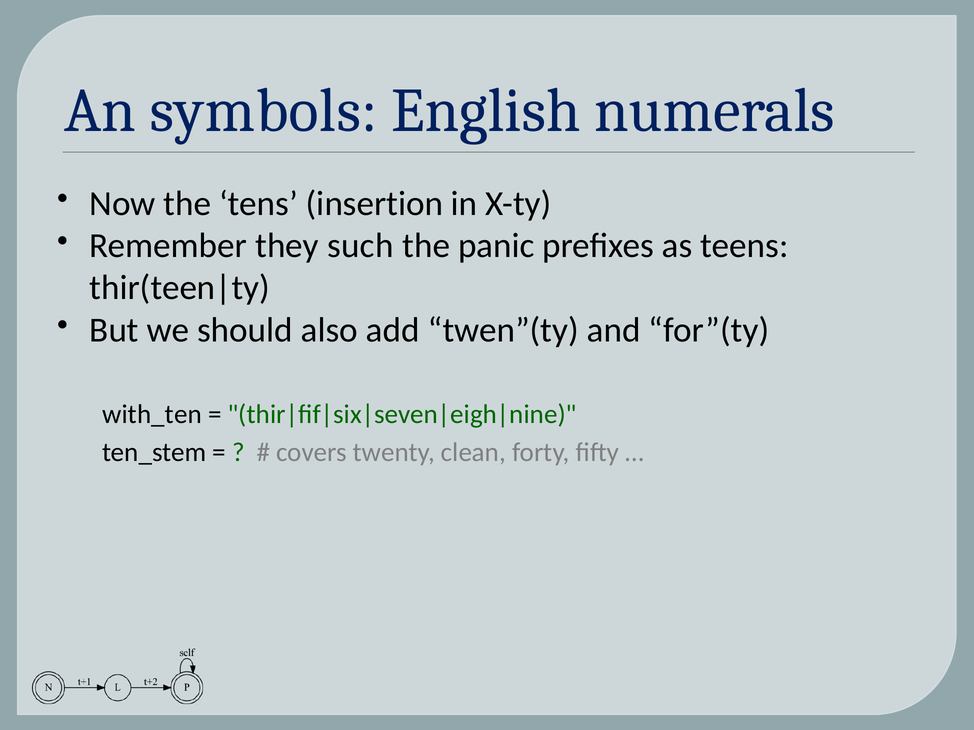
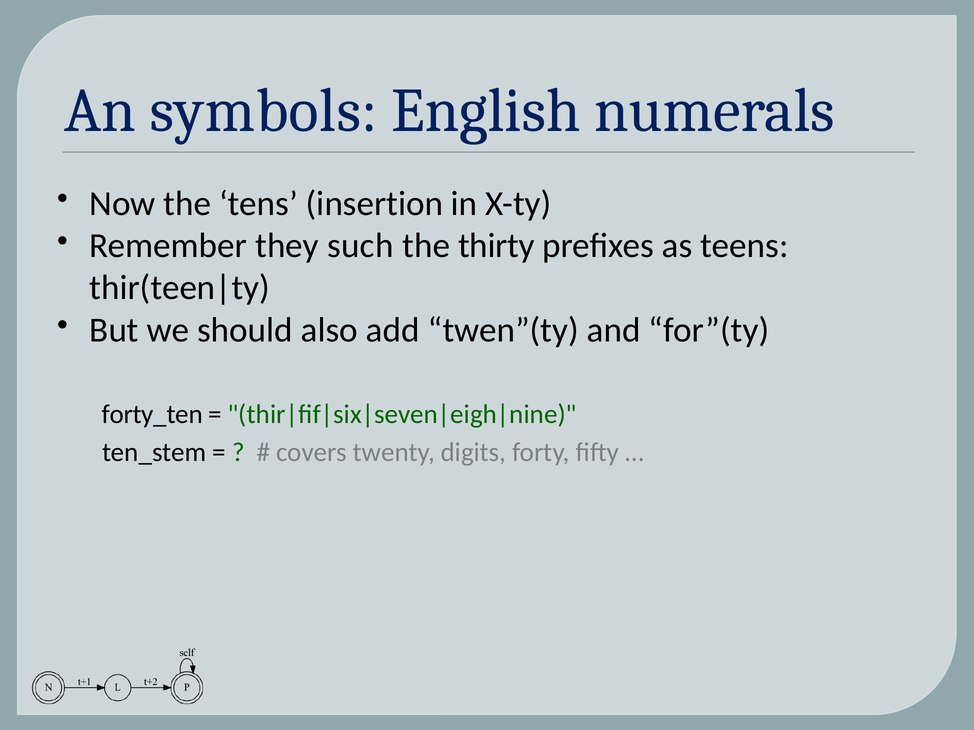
panic: panic -> thirty (496, 246)
with_ten: with_ten -> forty_ten (152, 415)
clean: clean -> digits (473, 452)
